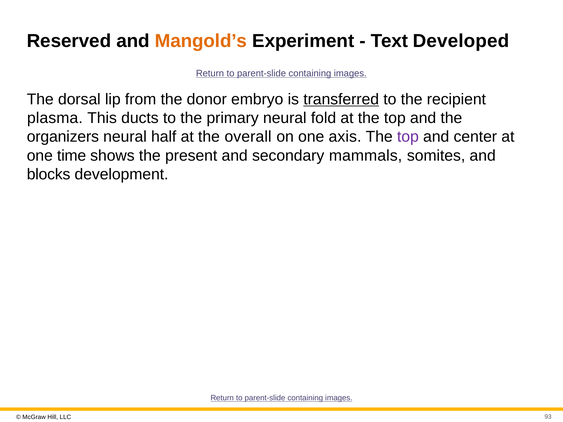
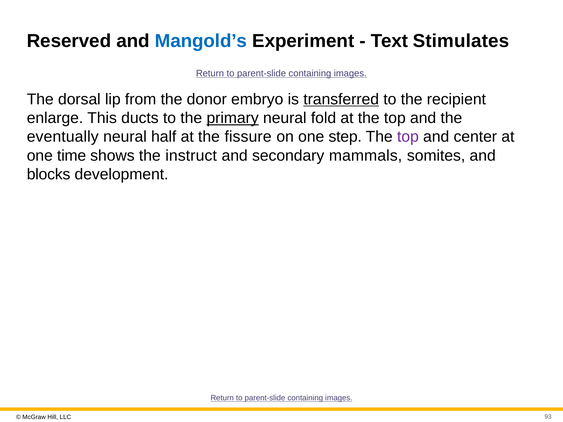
Mangold’s colour: orange -> blue (201, 41)
Developed: Developed -> Stimulates (461, 41)
plasma: plasma -> enlarge (55, 118)
primary underline: none -> present (233, 118)
organizers: organizers -> eventually (63, 137)
overall: overall -> fissure (248, 137)
axis: axis -> step (345, 137)
present: present -> instruct (191, 156)
